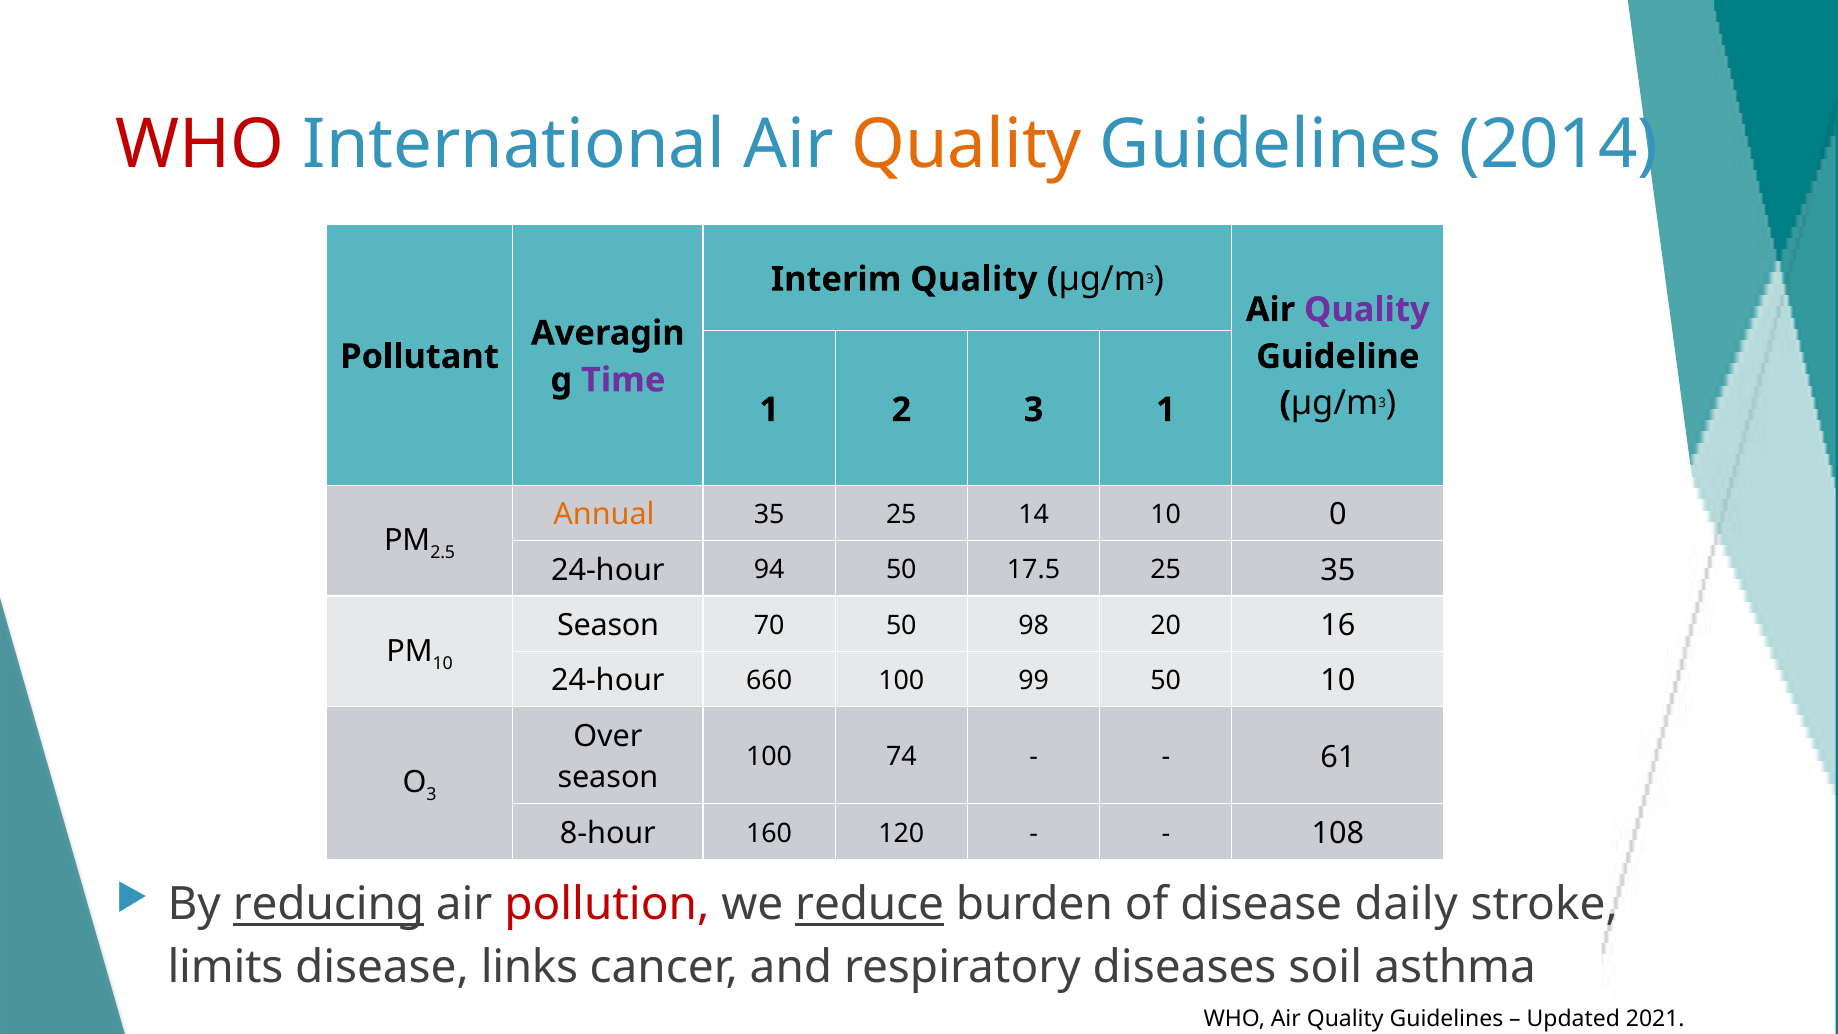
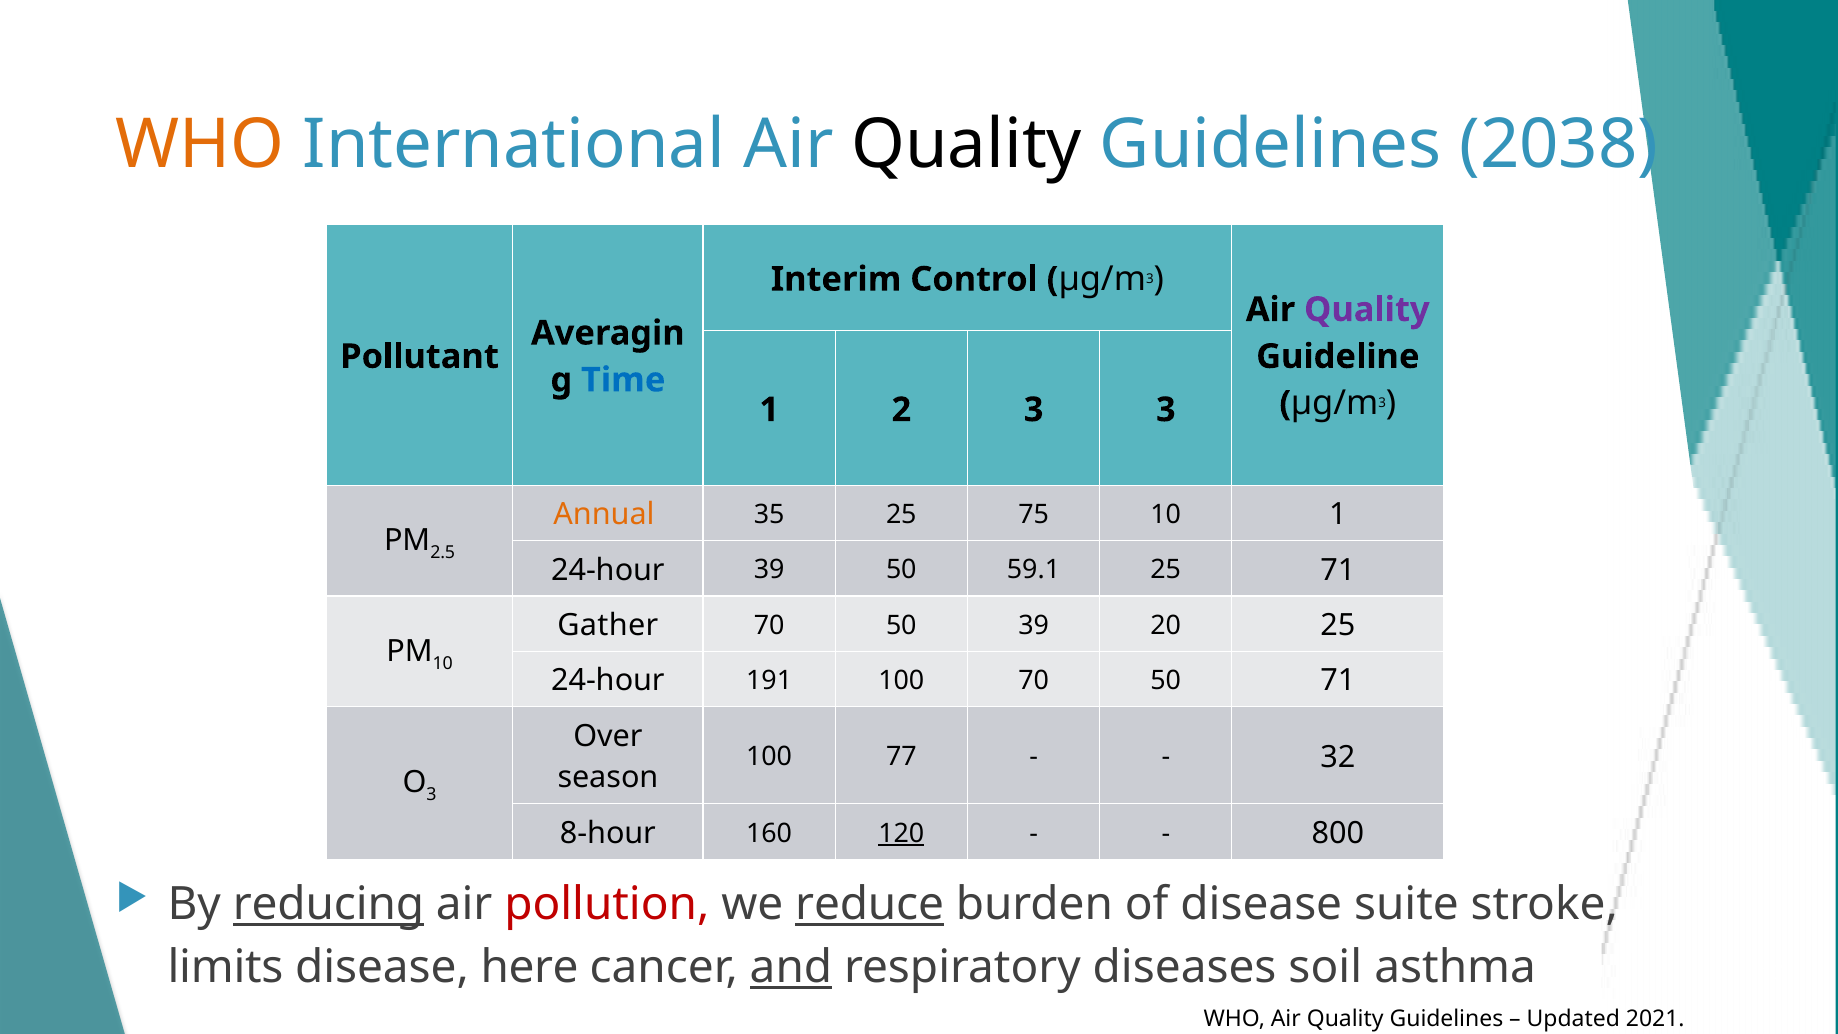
WHO colour: red -> orange (200, 145)
Quality colour: orange -> black (967, 145)
2014: 2014 -> 2038 (1559, 145)
Interim Quality: Quality -> Control (974, 279)
Time colour: purple -> blue (623, 380)
1: 1 -> 3 (1166, 410)
14: 14 -> 75 (1034, 514)
10 0: 0 -> 1 (1338, 515)
24-hour 94: 94 -> 39 (769, 570)
17.5: 17.5 -> 59.1 (1033, 570)
25 35: 35 -> 71 (1338, 570)
Season: Season -> Gather (608, 625)
50 98: 98 -> 39 (1034, 625)
20 16: 16 -> 25 (1338, 625)
660: 660 -> 191 (769, 681)
100 99: 99 -> 70 (1034, 681)
50 10: 10 -> 71 (1338, 681)
74: 74 -> 77 (901, 757)
61: 61 -> 32 (1338, 757)
120 underline: none -> present (901, 833)
108: 108 -> 800 (1338, 833)
daily: daily -> suite (1406, 905)
links: links -> here (530, 967)
and underline: none -> present (791, 967)
